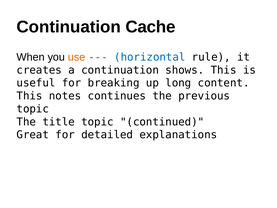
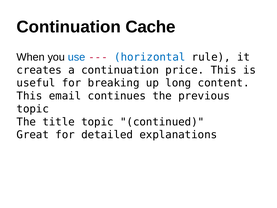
use colour: orange -> blue (77, 57)
shows: shows -> price (185, 70)
notes: notes -> email (65, 96)
